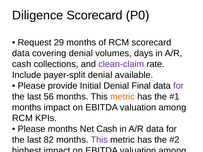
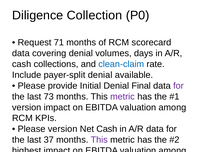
Diligence Scorecard: Scorecard -> Collection (94, 15)
29: 29 -> 71 (59, 43)
clean-claim colour: purple -> blue (121, 64)
56: 56 -> 73 (49, 97)
metric colour: orange -> purple (123, 97)
months: months -> version (27, 108)
Please months: months -> version (63, 129)
82: 82 -> 37 (49, 140)
